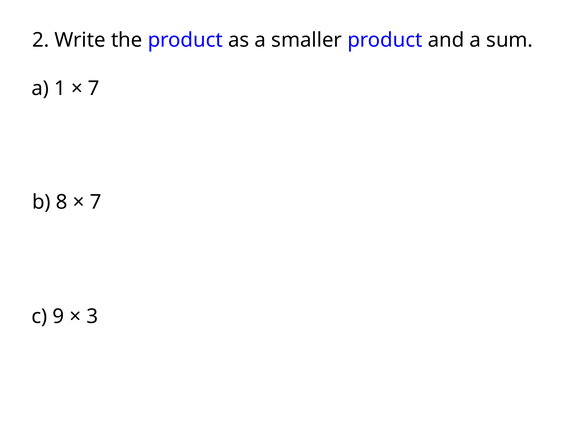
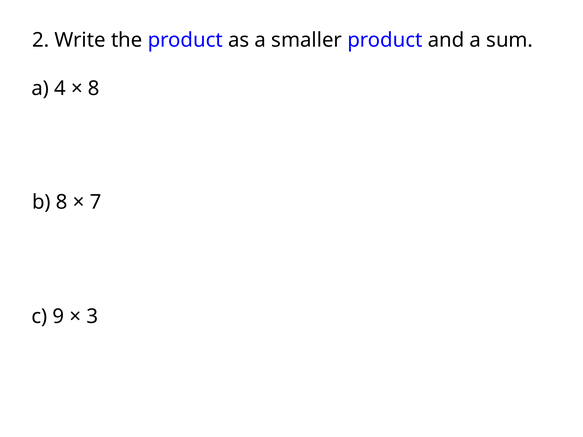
1: 1 -> 4 (60, 88)
7: 7 -> 8 (94, 88)
